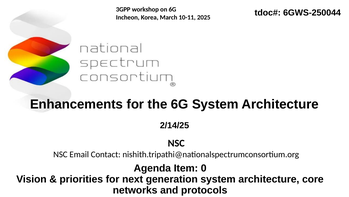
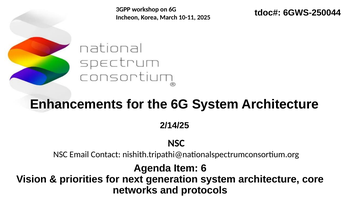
0: 0 -> 6 (204, 168)
